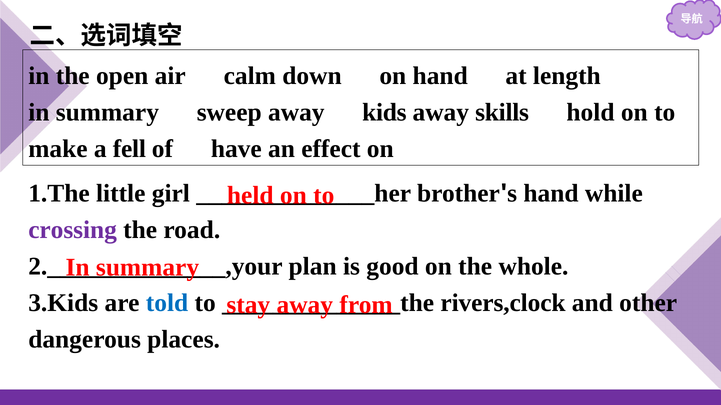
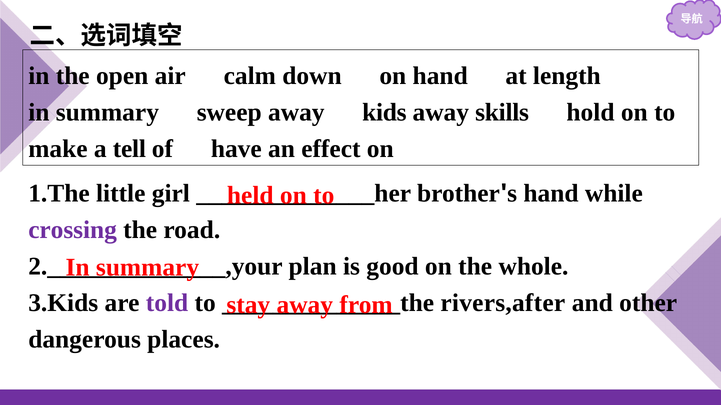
fell: fell -> tell (129, 149)
told colour: blue -> purple (167, 303)
rivers,clock: rivers,clock -> rivers,after (503, 303)
